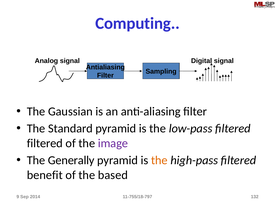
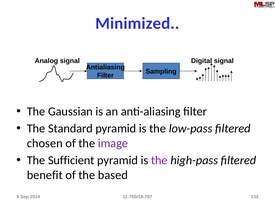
Computing: Computing -> Minimized (137, 23)
filtered: filtered -> chosen (45, 143)
Generally: Generally -> Sufficient (71, 161)
the colour: orange -> purple (159, 161)
